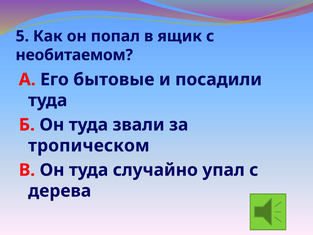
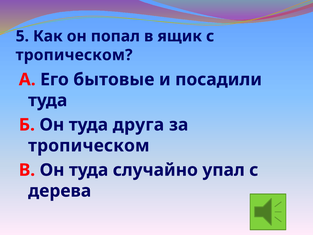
необитаемом: необитаемом -> тропическом (74, 55)
звали: звали -> друга (138, 125)
